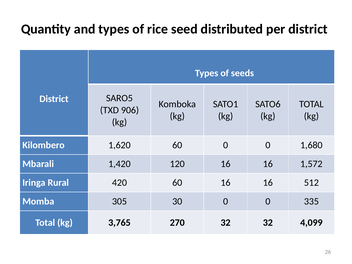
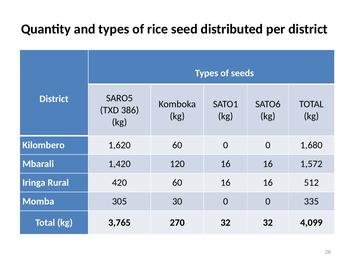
906: 906 -> 386 (130, 110)
